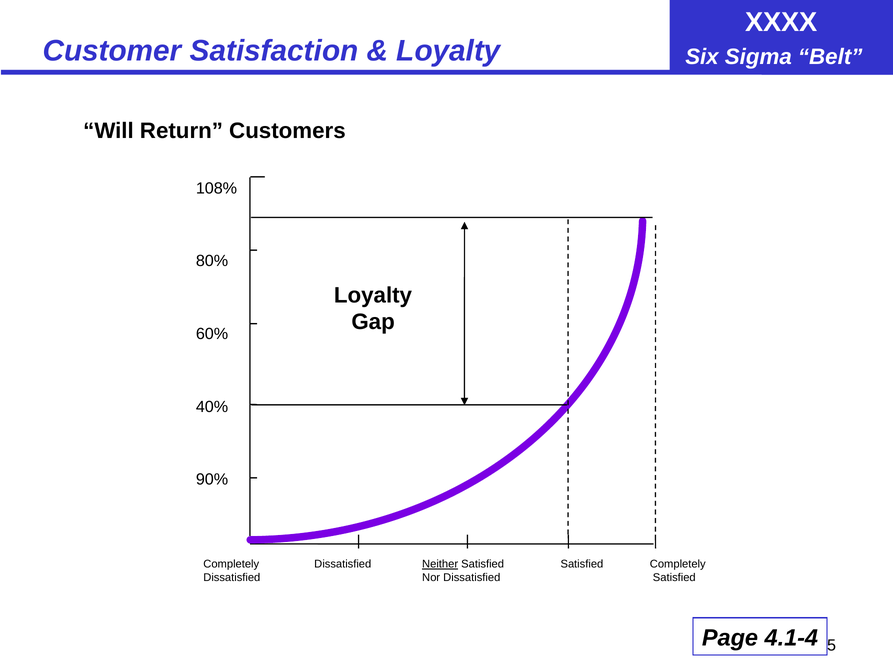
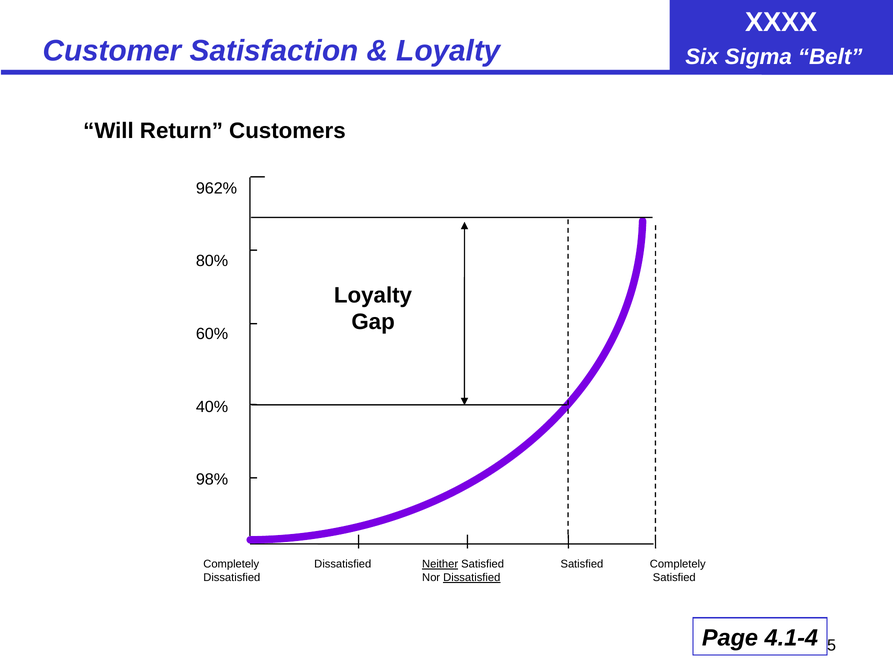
108%: 108% -> 962% (216, 188)
90%: 90% -> 98% (212, 479)
Dissatisfied underline: none -> present (472, 577)
